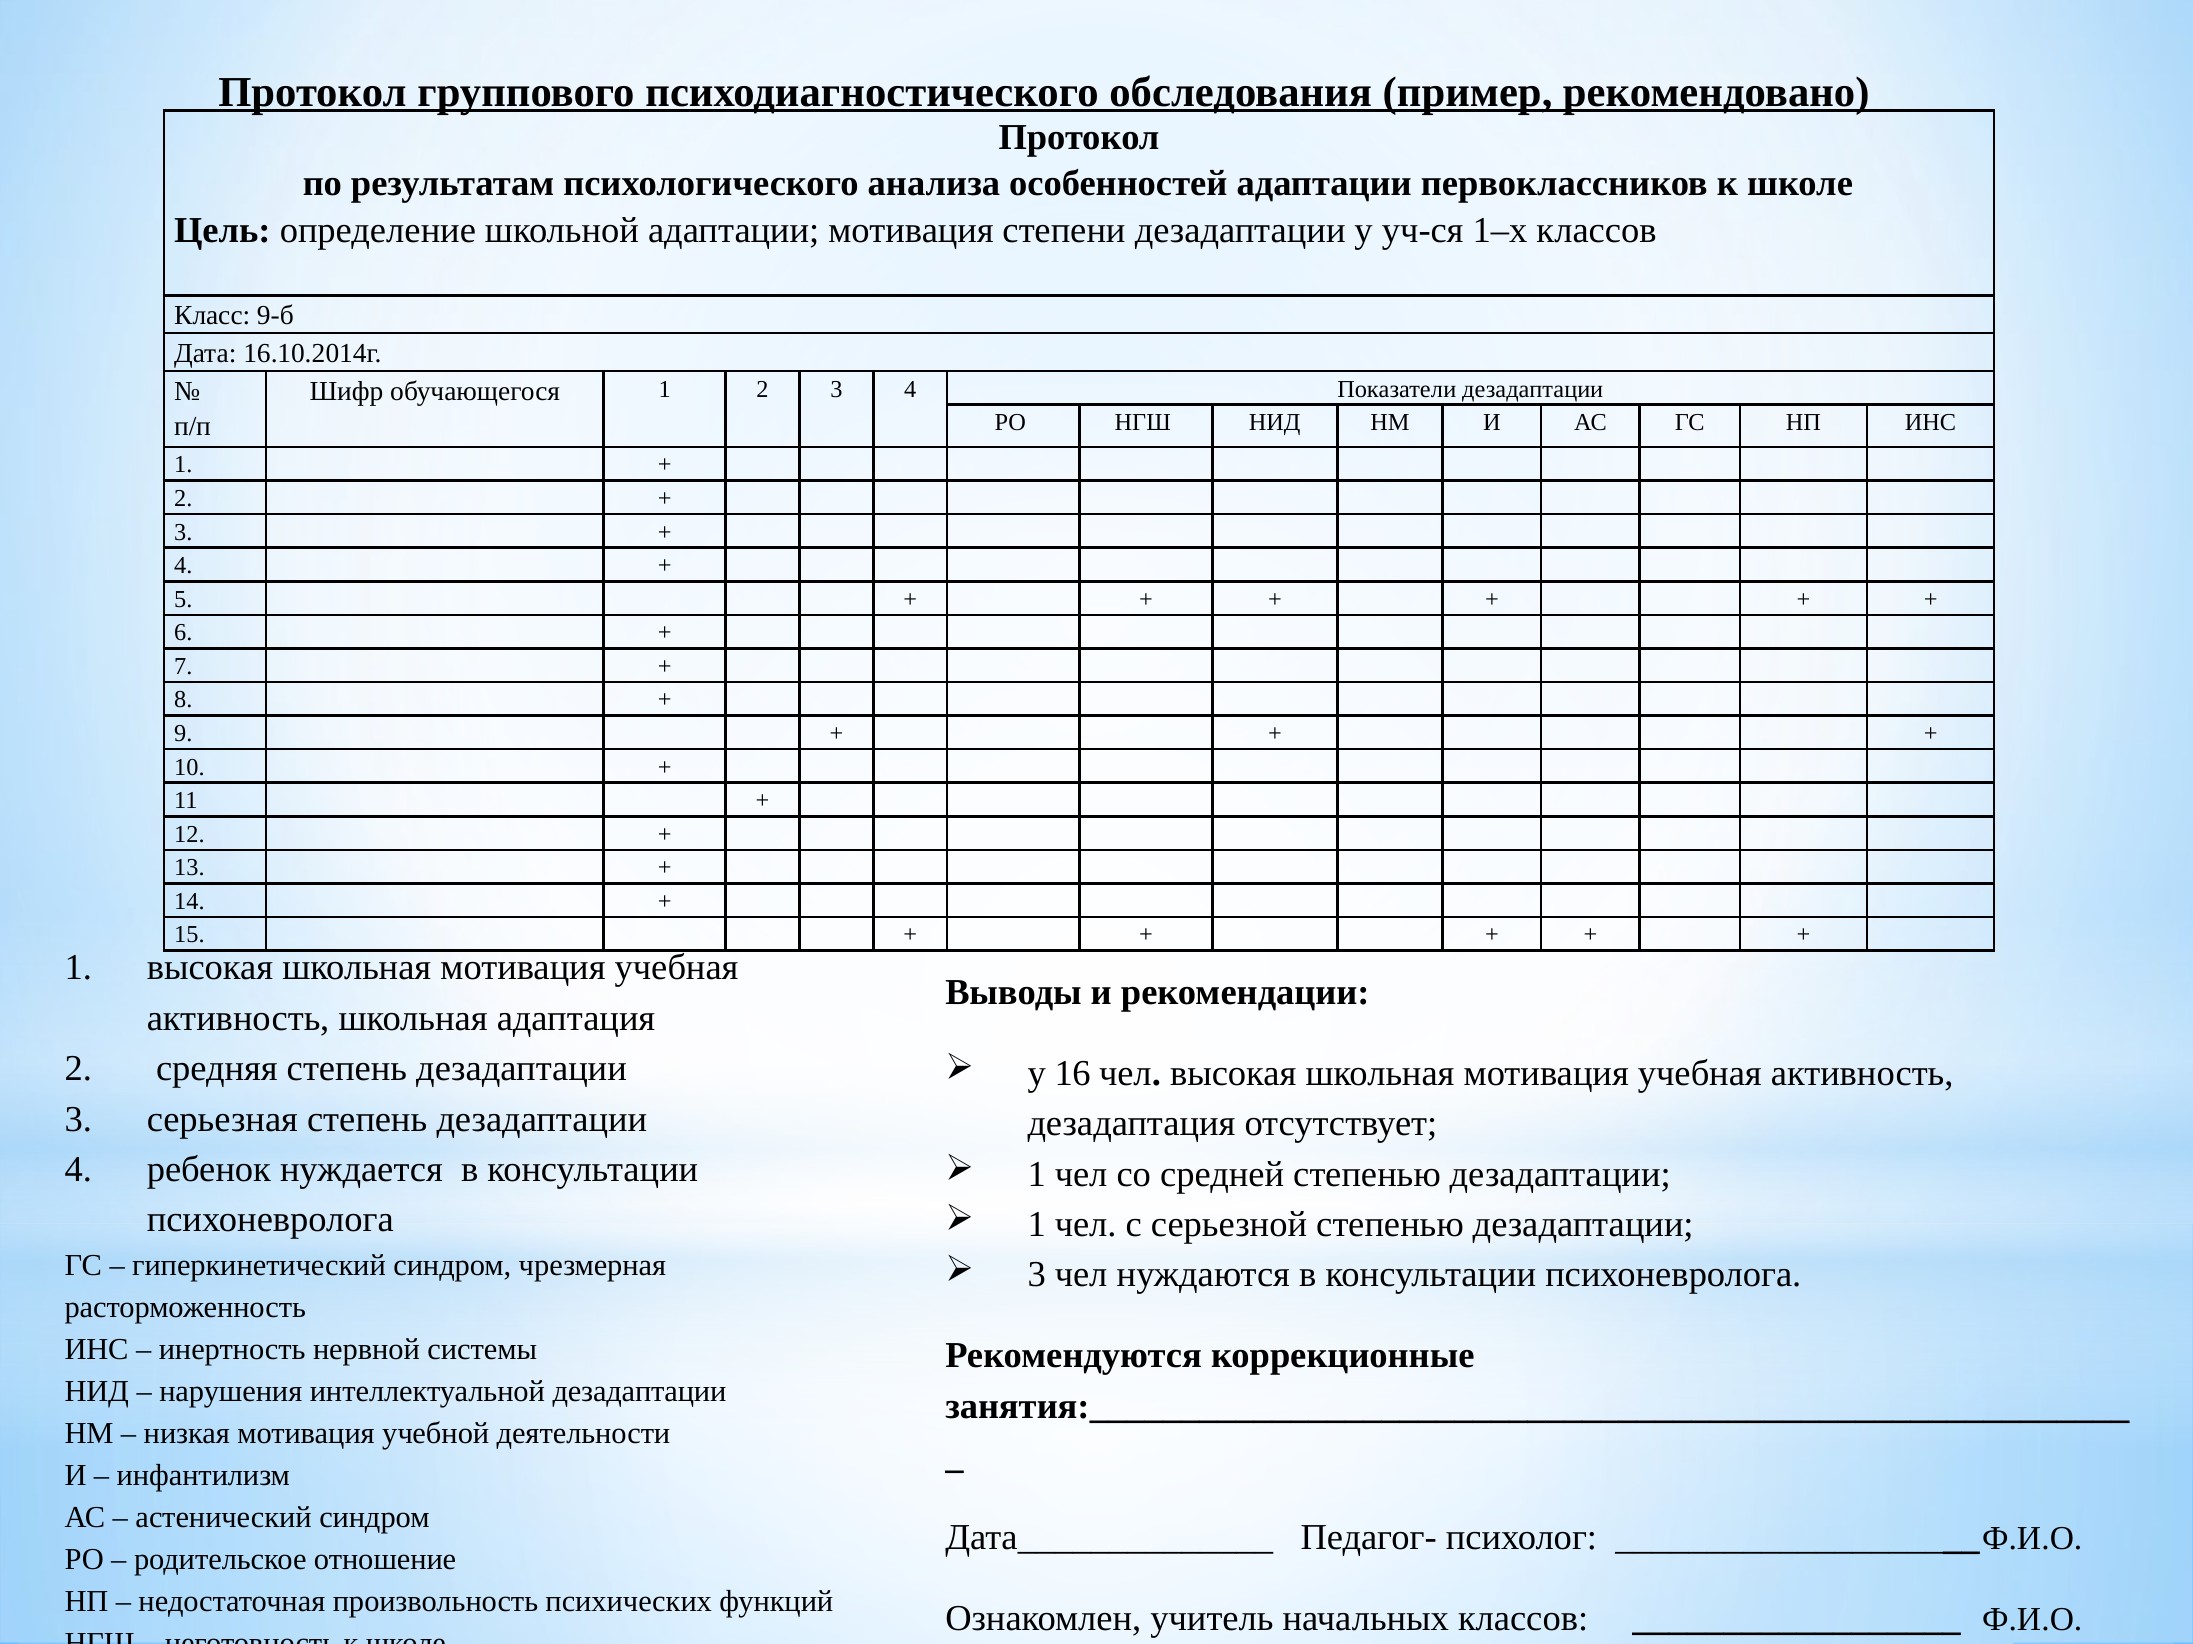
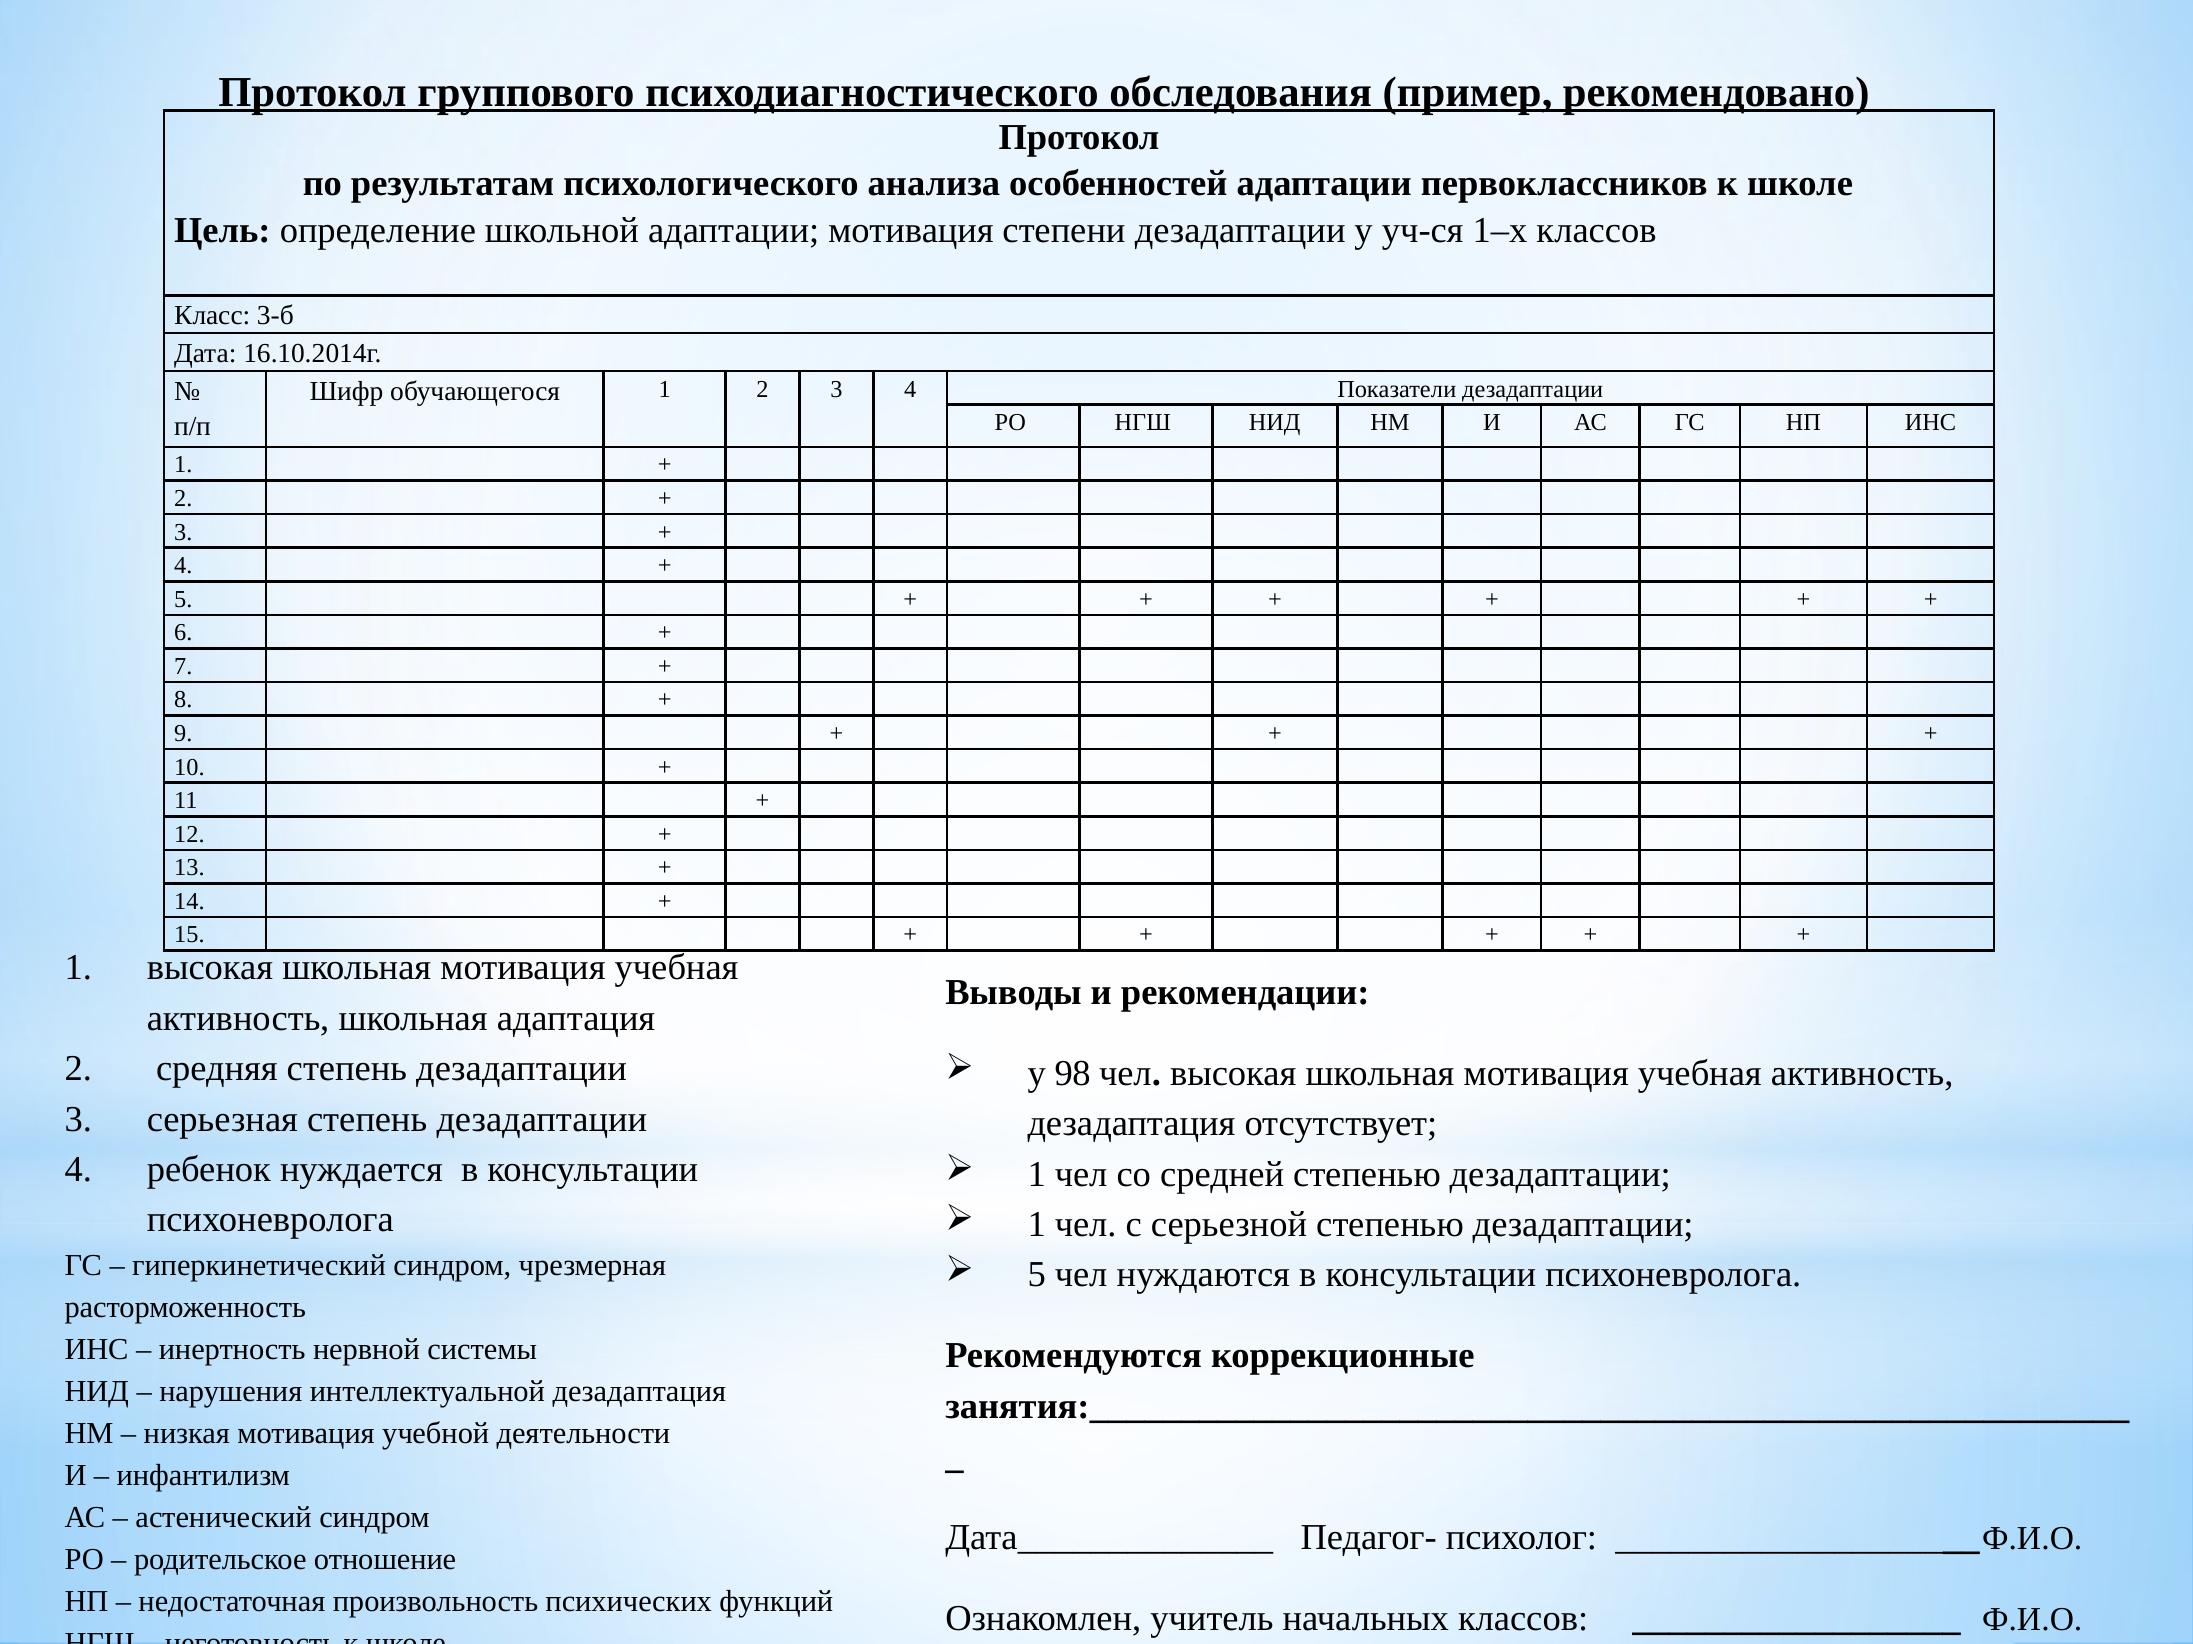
9-б: 9-б -> 3-б (275, 315)
16: 16 -> 98 (1073, 1074)
3: 3 -> 5 (1037, 1276)
интеллектуальной дезадаптации: дезадаптации -> дезадаптация (639, 1392)
